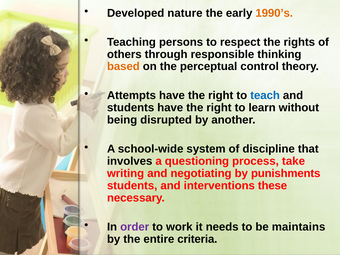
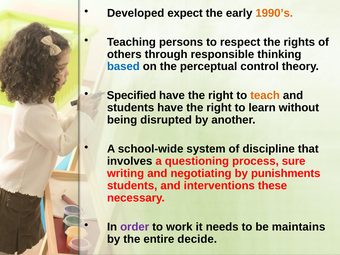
nature: nature -> expect (185, 13)
based colour: orange -> blue (123, 67)
Attempts: Attempts -> Specified (132, 96)
teach colour: blue -> orange (265, 96)
take: take -> sure (294, 161)
criteria: criteria -> decide (197, 239)
